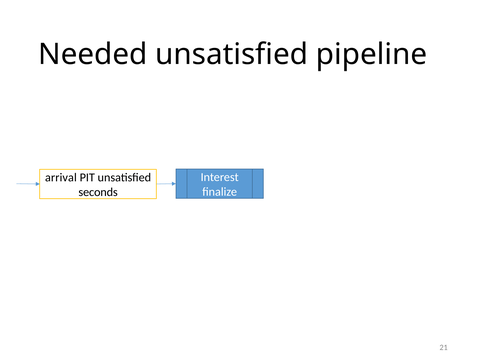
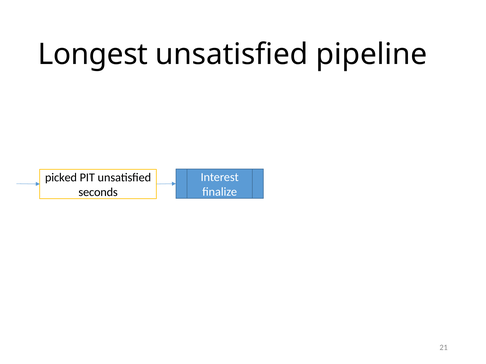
Needed: Needed -> Longest (93, 54)
arrival: arrival -> picked (61, 178)
